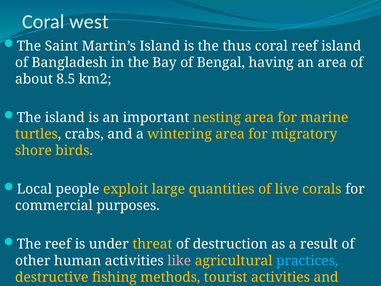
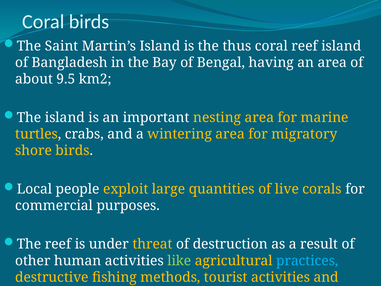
Coral west: west -> birds (89, 22)
8.5: 8.5 -> 9.5 (66, 79)
like colour: pink -> light green (179, 260)
